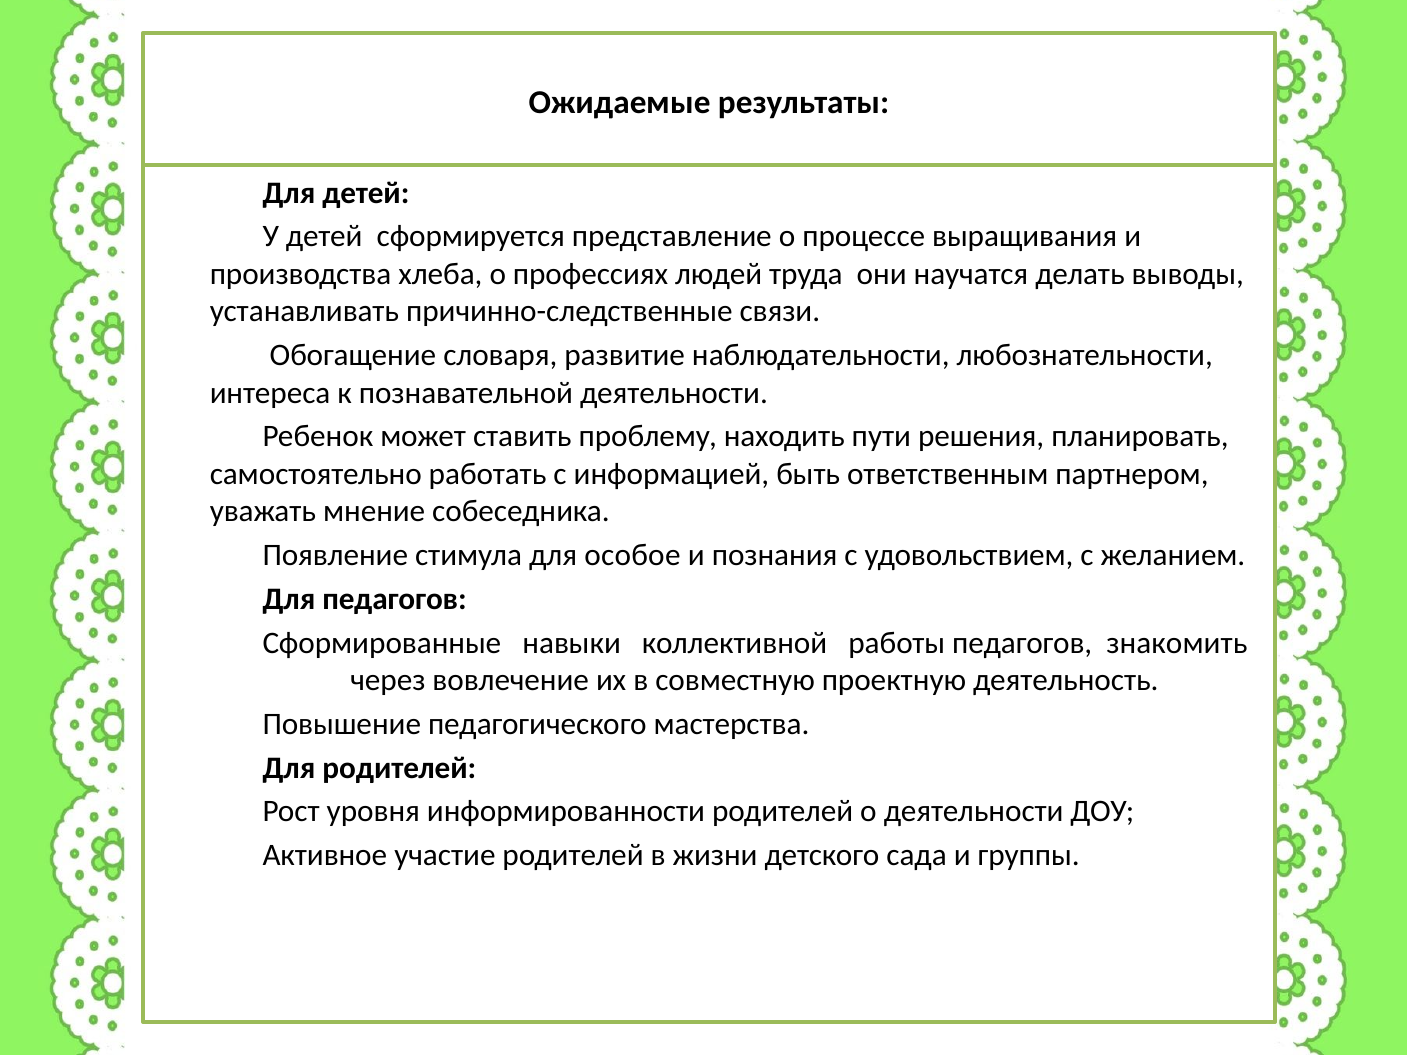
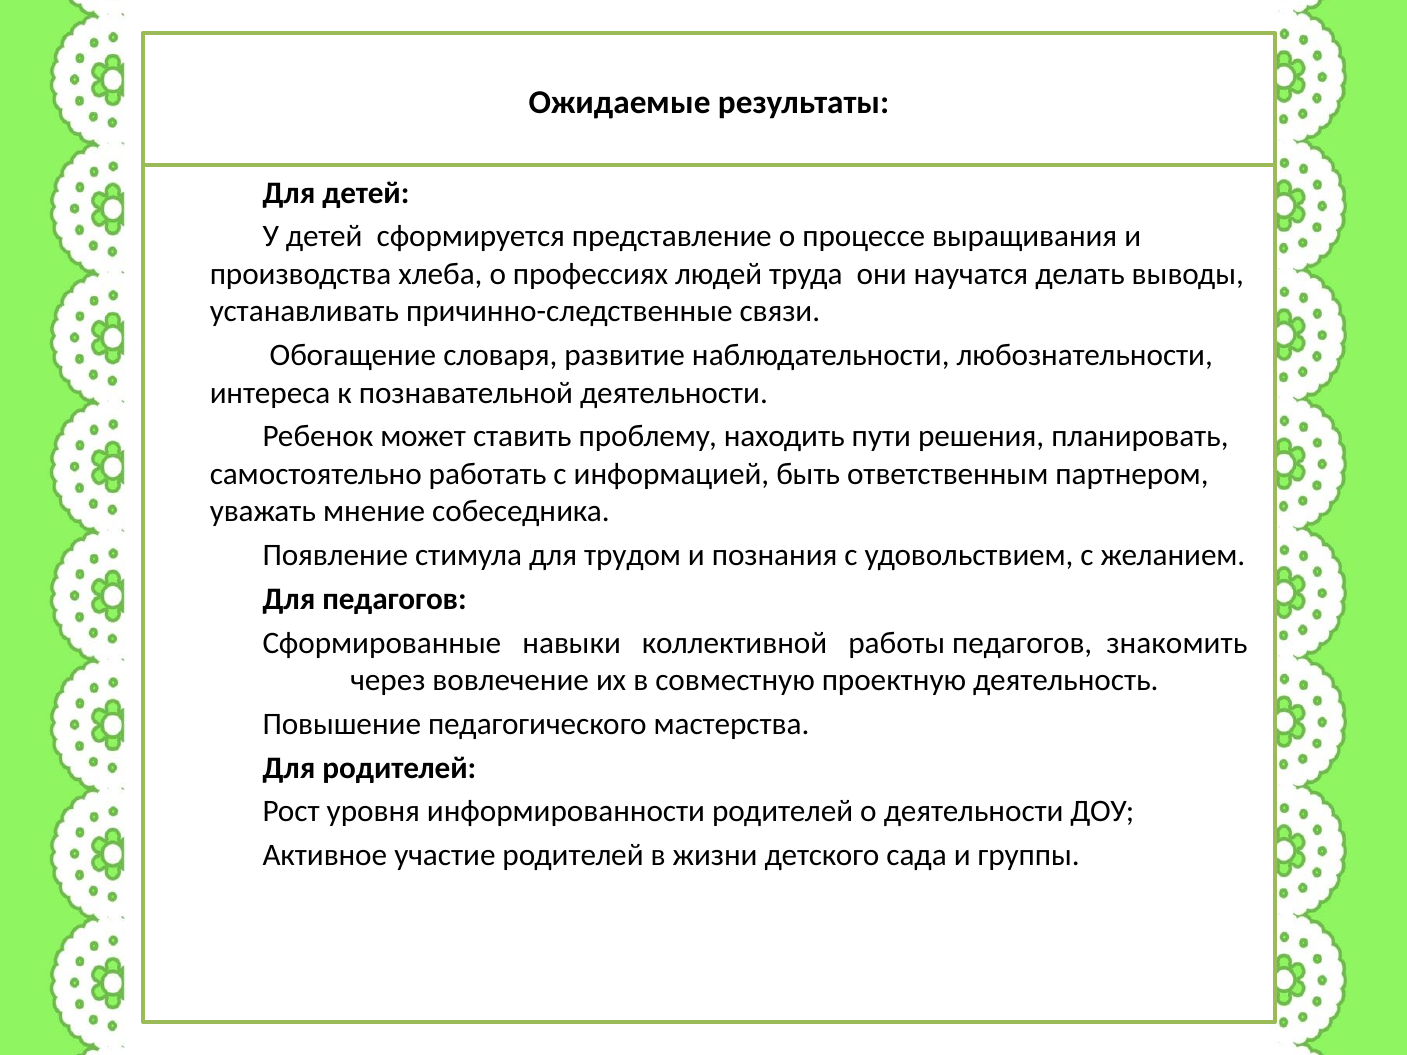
особое: особое -> трудом (633, 555)
